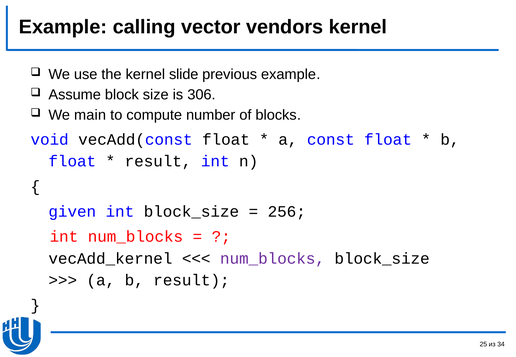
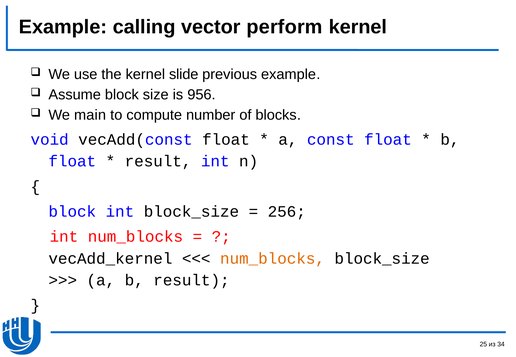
vendors: vendors -> perform (285, 27)
306: 306 -> 956 (201, 95)
given: given -> block (72, 212)
num_blocks colour: purple -> orange (273, 259)
